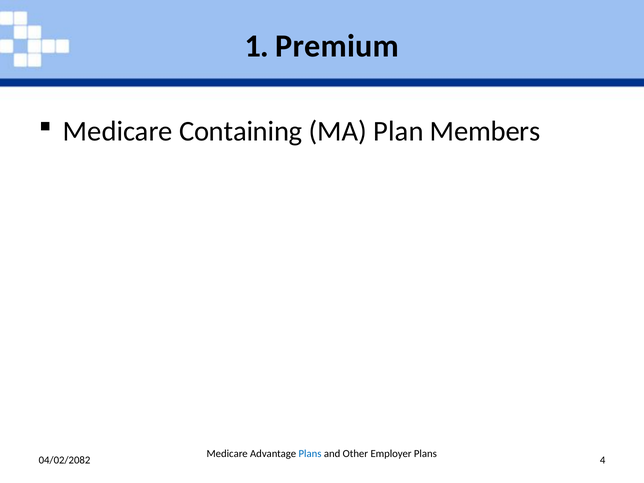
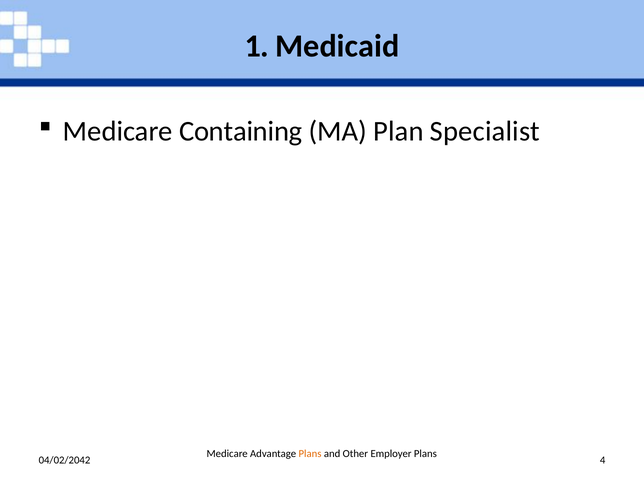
Premium: Premium -> Medicaid (337, 46)
Members: Members -> Specialist (485, 131)
Plans colour: blue -> orange (310, 454)
04/02/2082: 04/02/2082 -> 04/02/2042 (64, 460)
